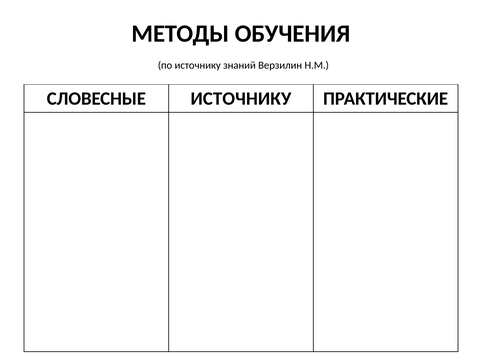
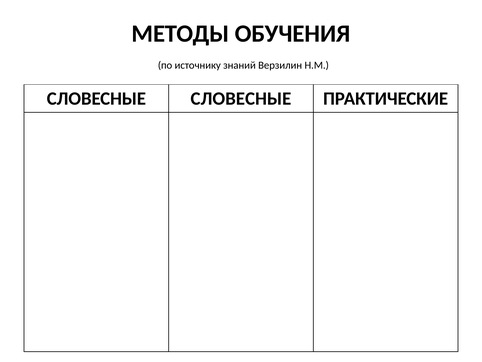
СЛОВЕСНЫЕ ИСТОЧНИКУ: ИСТОЧНИКУ -> СЛОВЕСНЫЕ (241, 98)
